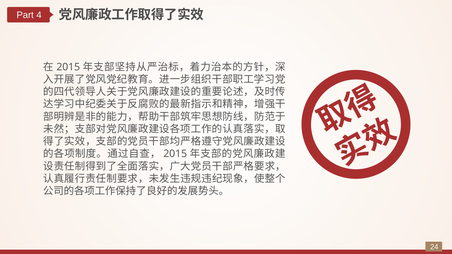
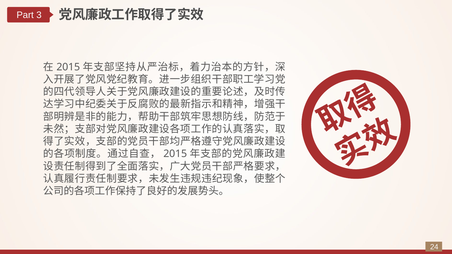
4: 4 -> 3 (39, 15)
